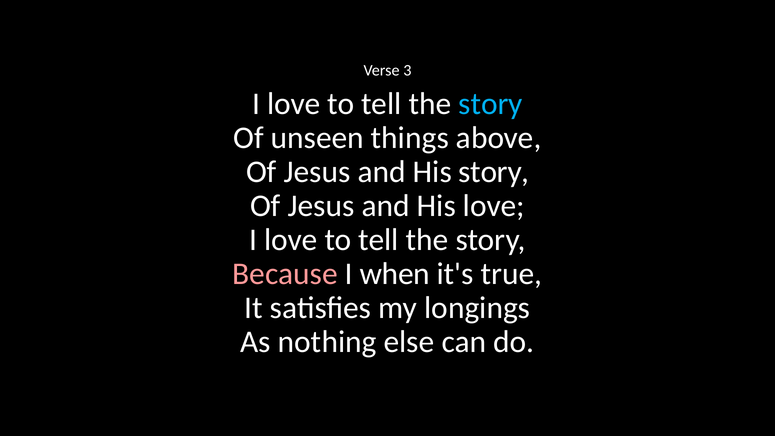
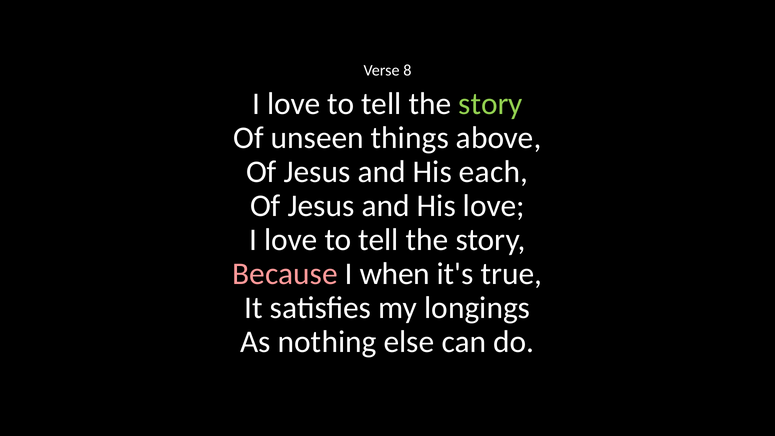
3: 3 -> 8 (407, 70)
story colour: light blue -> light green (491, 104)
His story: story -> each (494, 172)
